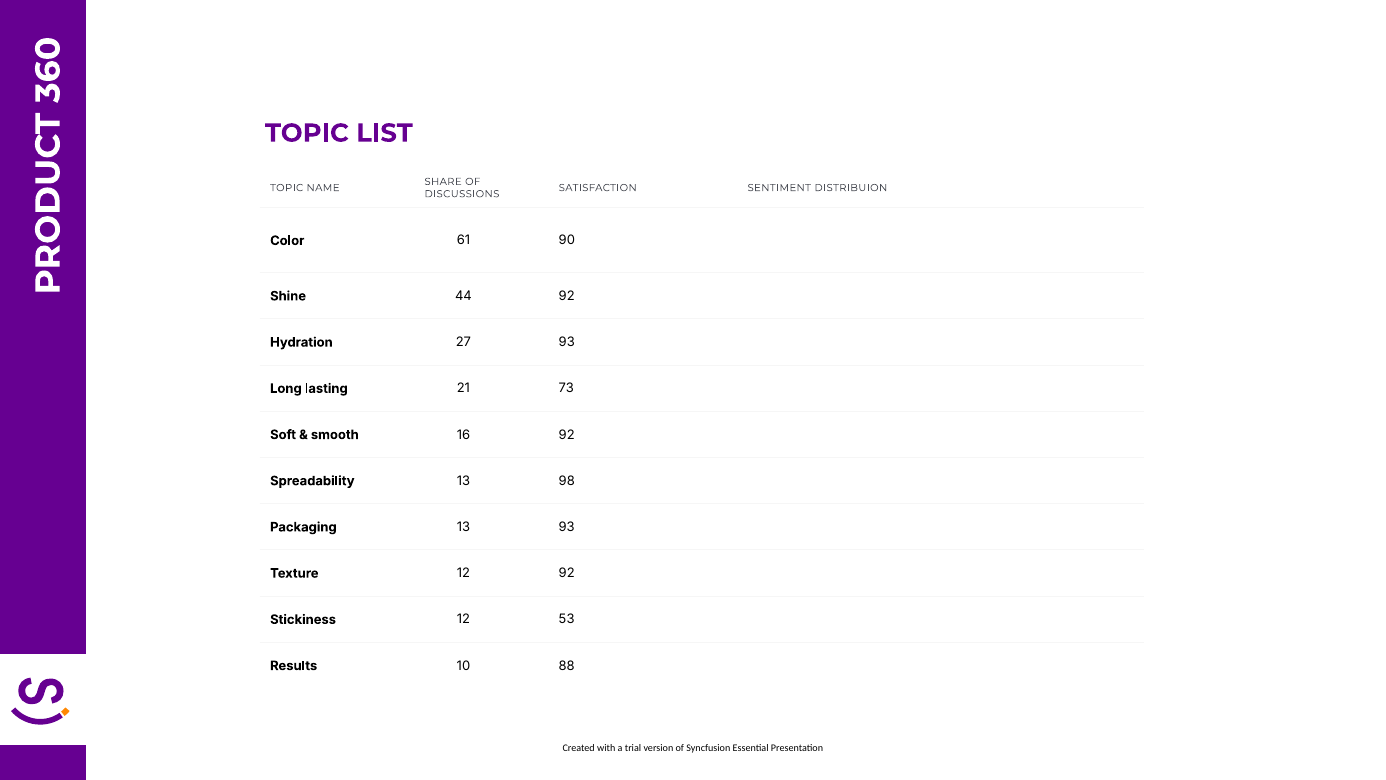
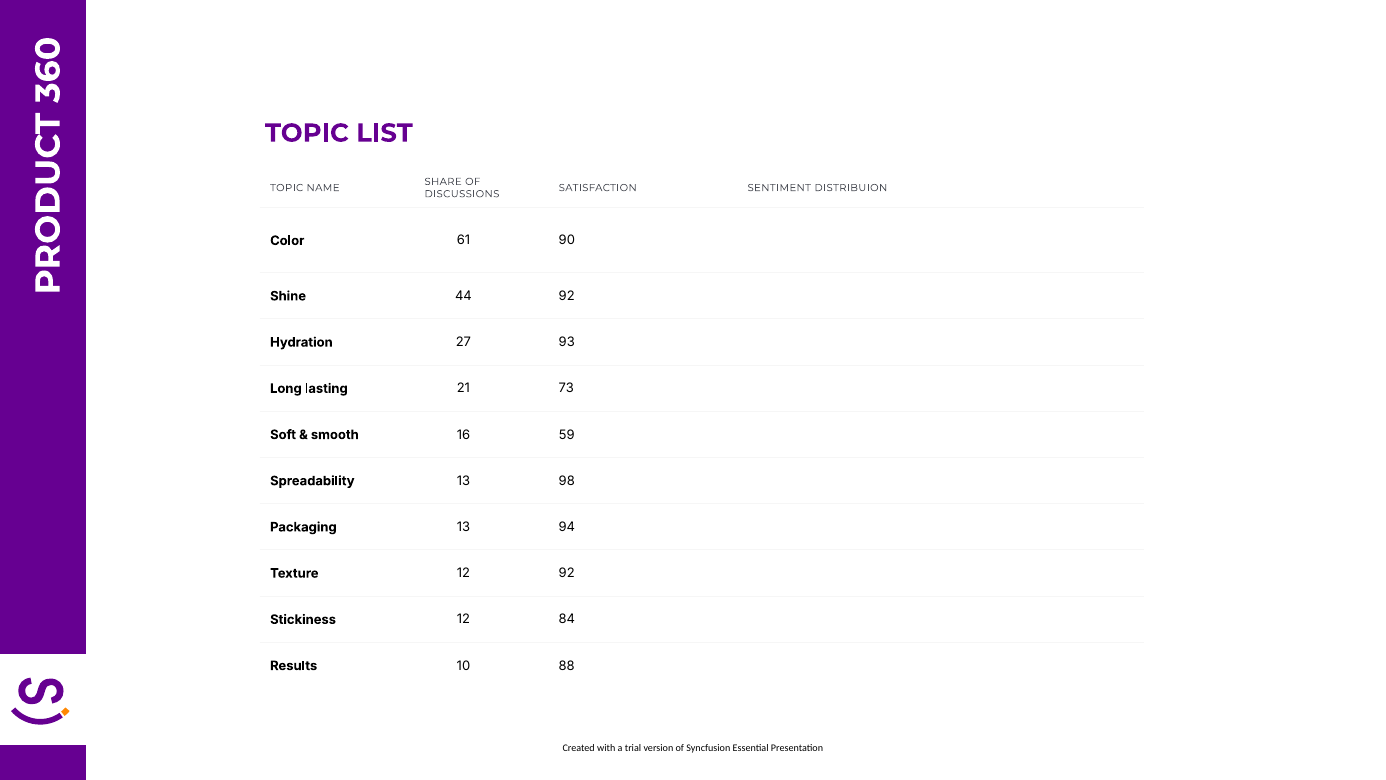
16 92: 92 -> 59 (567, 435)
13 93: 93 -> 94 (567, 527)
53: 53 -> 84 (567, 619)
